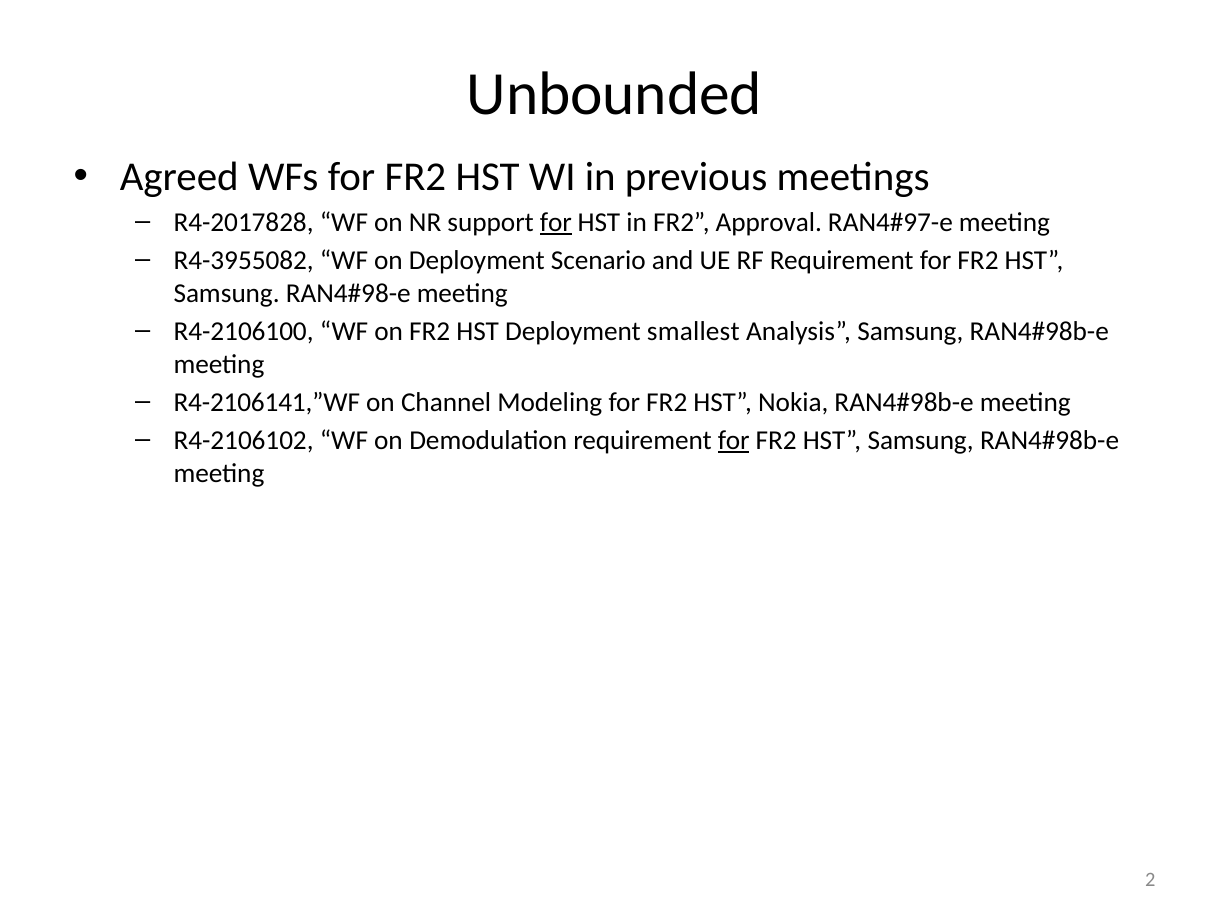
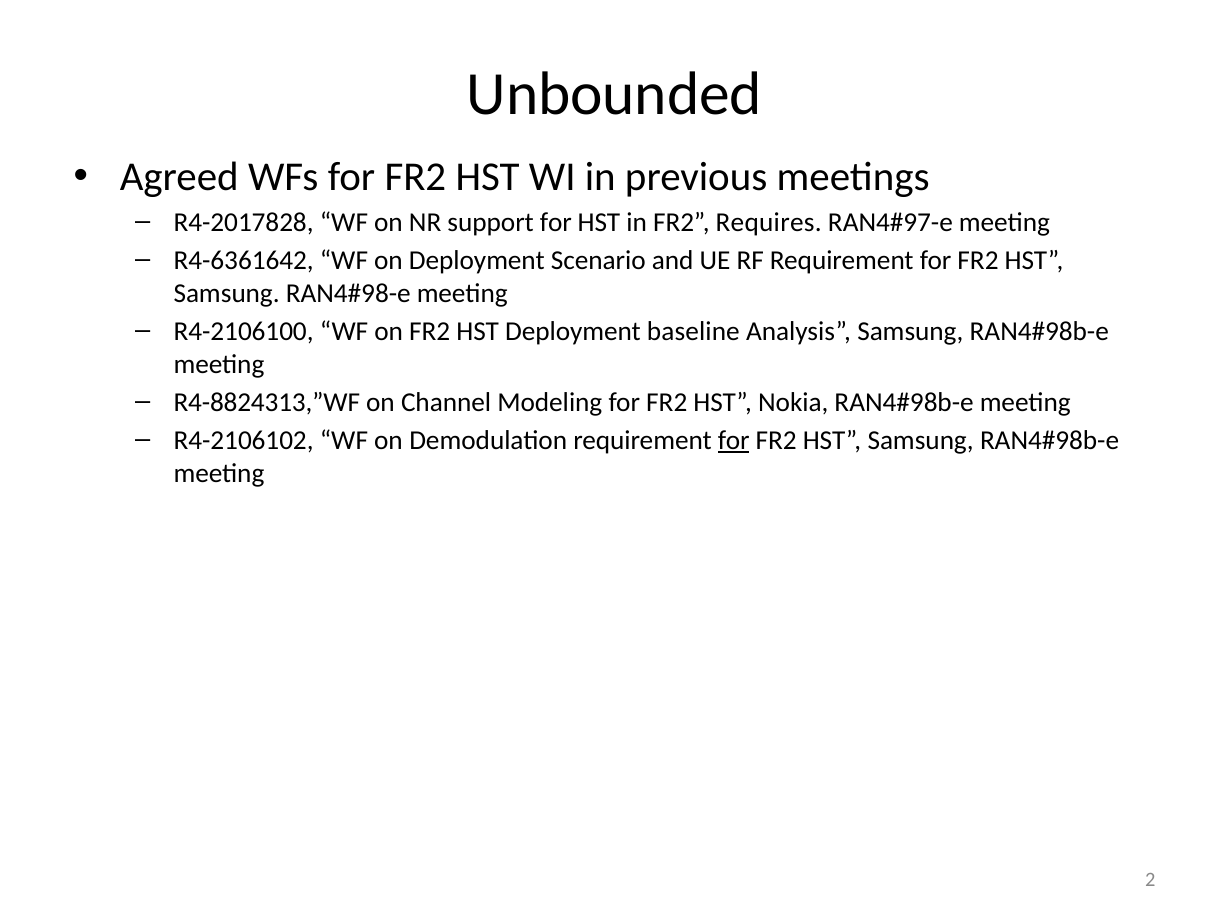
for underline: present -> none (556, 222)
Approval: Approval -> Requires (769, 222)
R4-3955082: R4-3955082 -> R4-6361642 (244, 261)
smallest: smallest -> baseline (693, 332)
R4-2106141,”WF: R4-2106141,”WF -> R4-8824313,”WF (267, 403)
